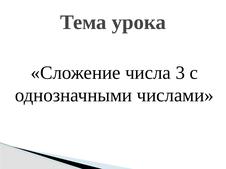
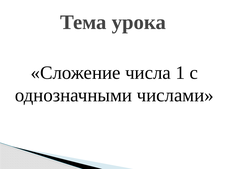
3: 3 -> 1 (180, 73)
